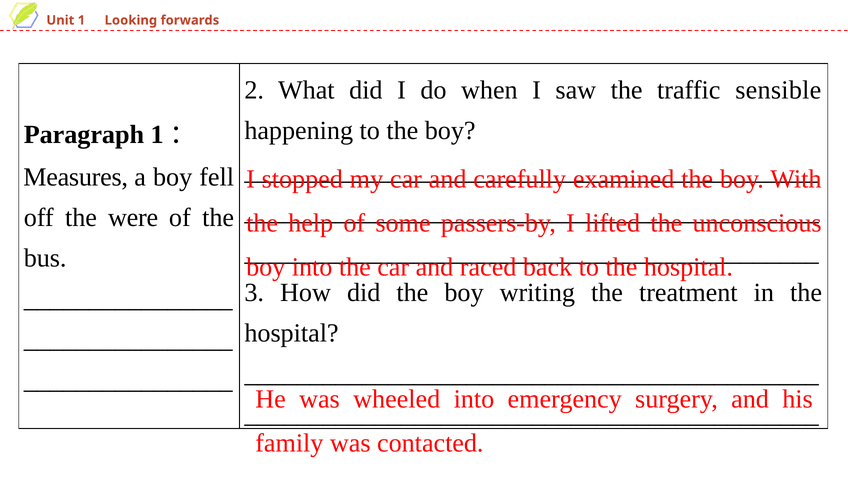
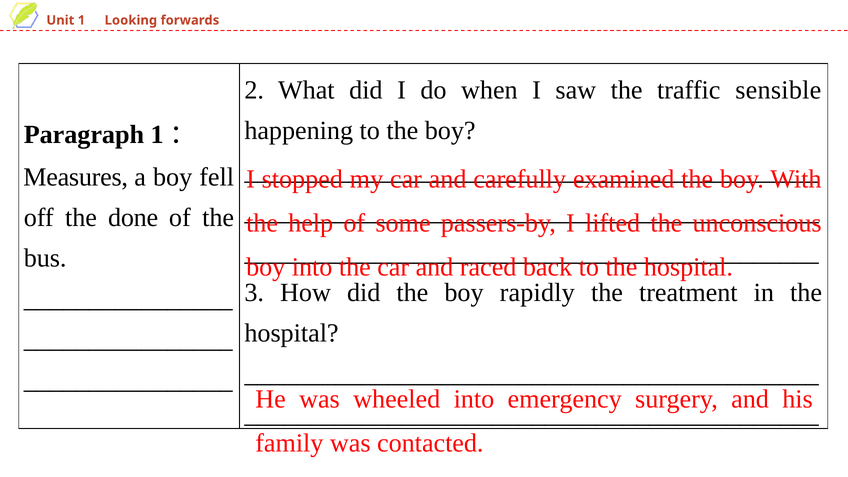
were: were -> done (133, 218)
writing: writing -> rapidly (537, 293)
